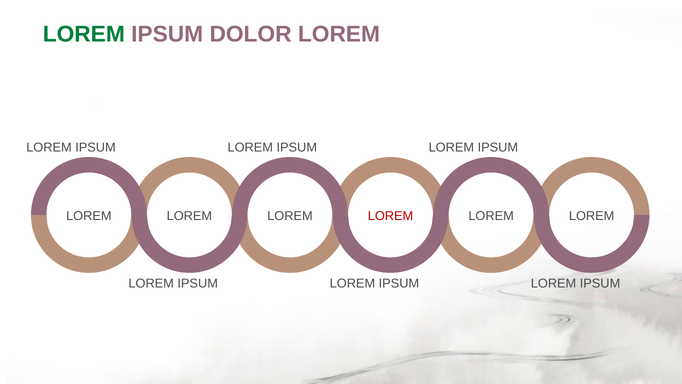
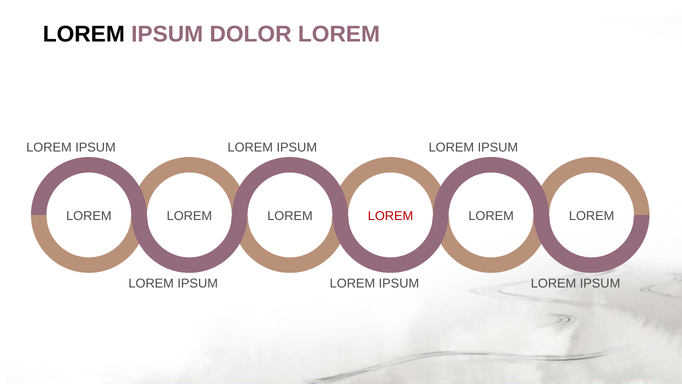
LOREM colour: green -> black (84, 34)
